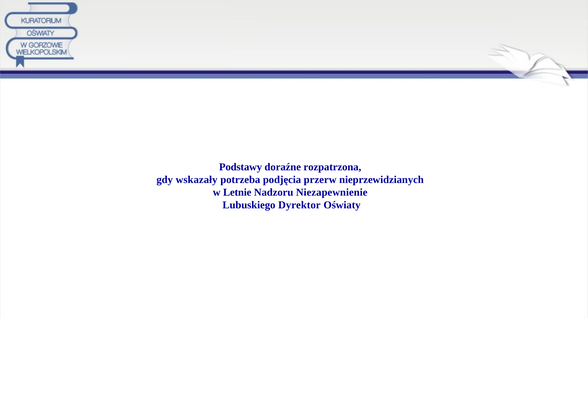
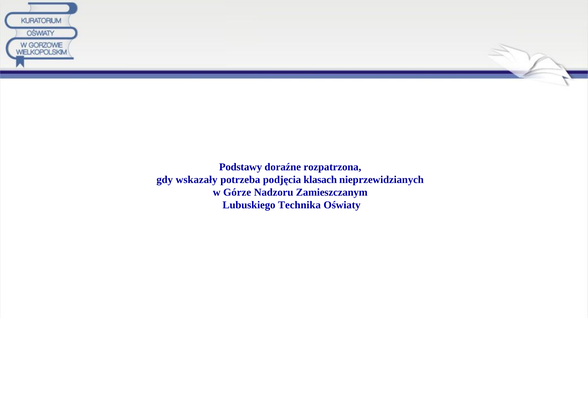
przerw: przerw -> klasach (320, 180)
Letnie: Letnie -> Górze (237, 193)
Niezapewnienie: Niezapewnienie -> Zamieszczanym (332, 193)
Dyrektor: Dyrektor -> Technika (299, 205)
